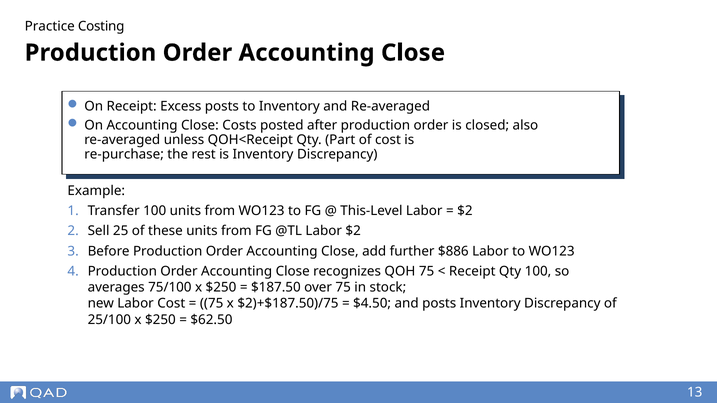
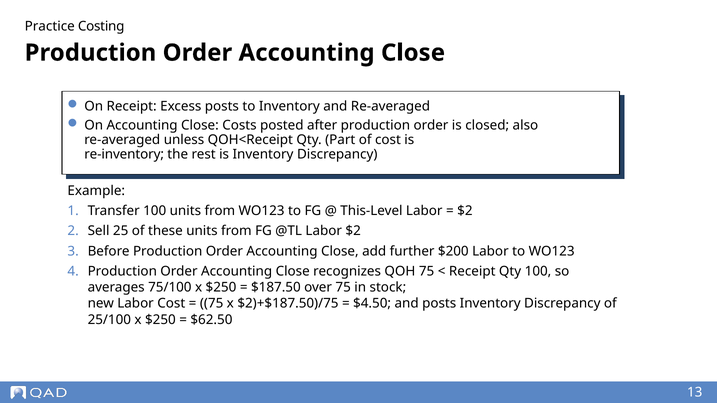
re-purchase: re-purchase -> re-inventory (124, 154)
$886: $886 -> $200 (453, 251)
